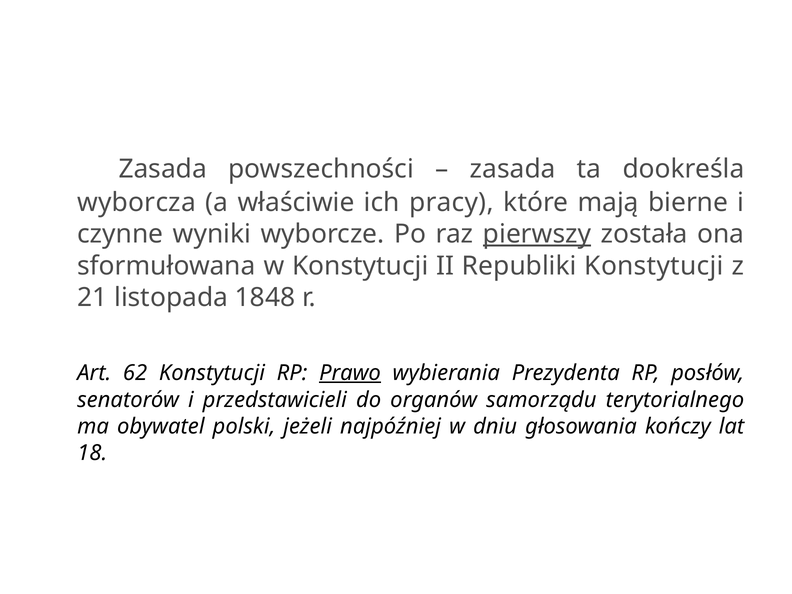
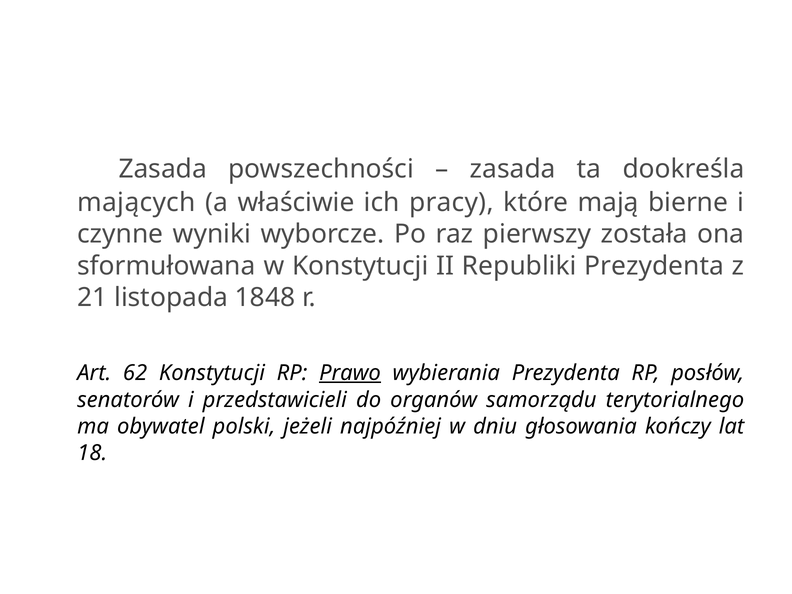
wyborcza: wyborcza -> mających (137, 203)
pierwszy underline: present -> none (537, 234)
Republiki Konstytucji: Konstytucji -> Prezydenta (654, 266)
